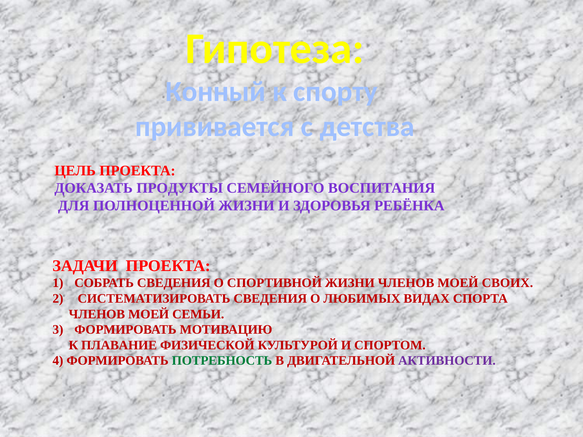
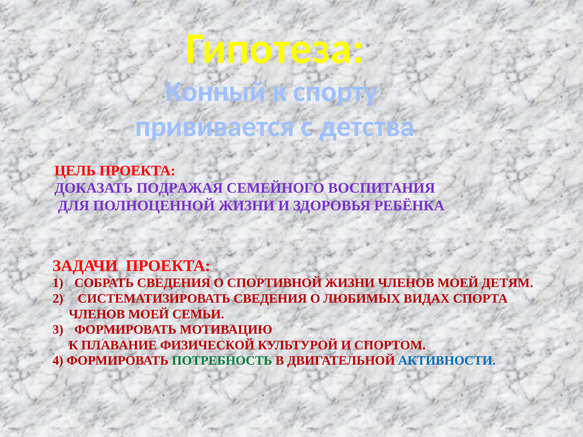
ПРОДУКТЫ: ПРОДУКТЫ -> ПОДРАЖАЯ (180, 188)
СВОИХ: СВОИХ -> ДЕТЯМ (507, 283)
АКТИВНОСТИ colour: purple -> blue (447, 361)
